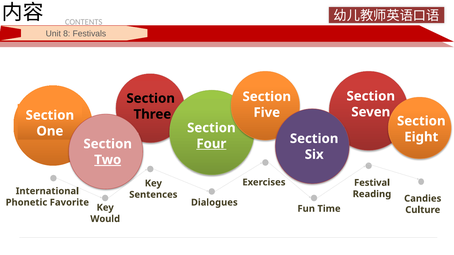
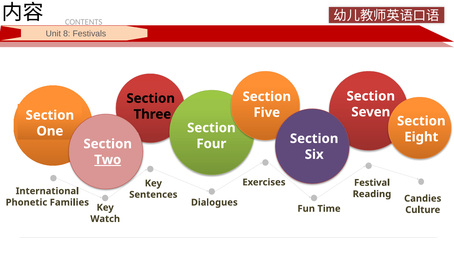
Four underline: present -> none (211, 144)
Favorite: Favorite -> Families (69, 203)
Would: Would -> Watch (105, 219)
